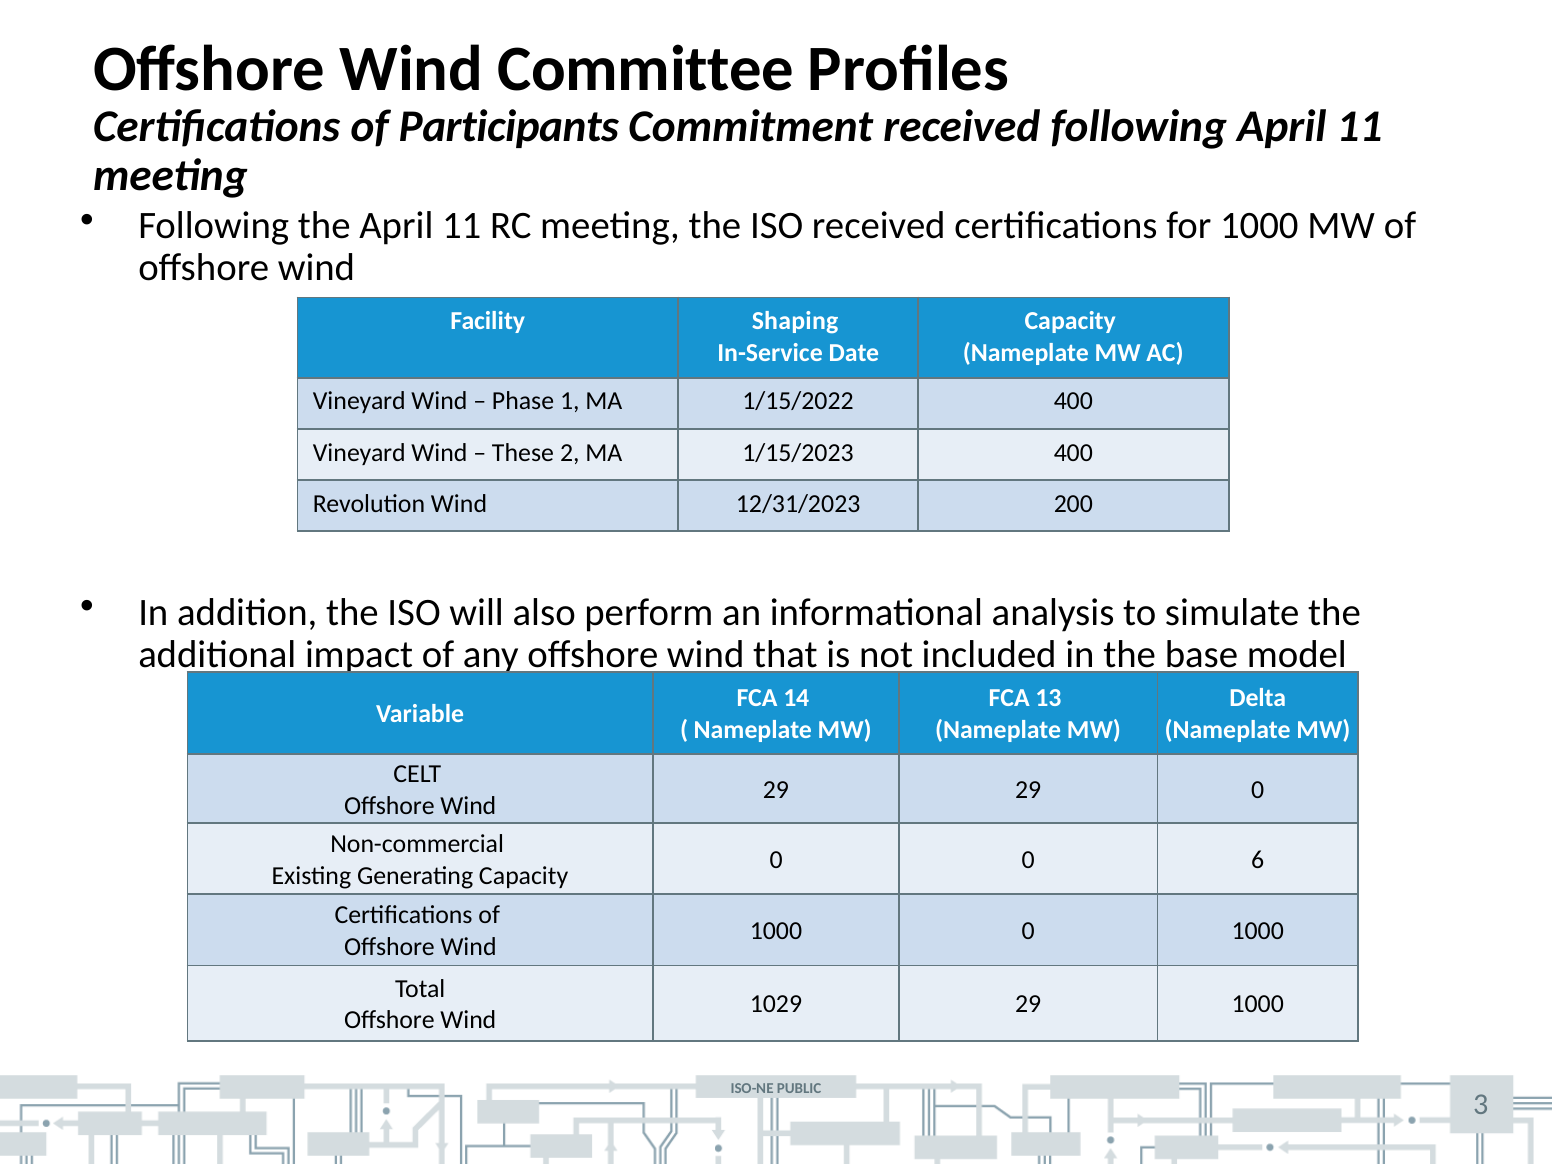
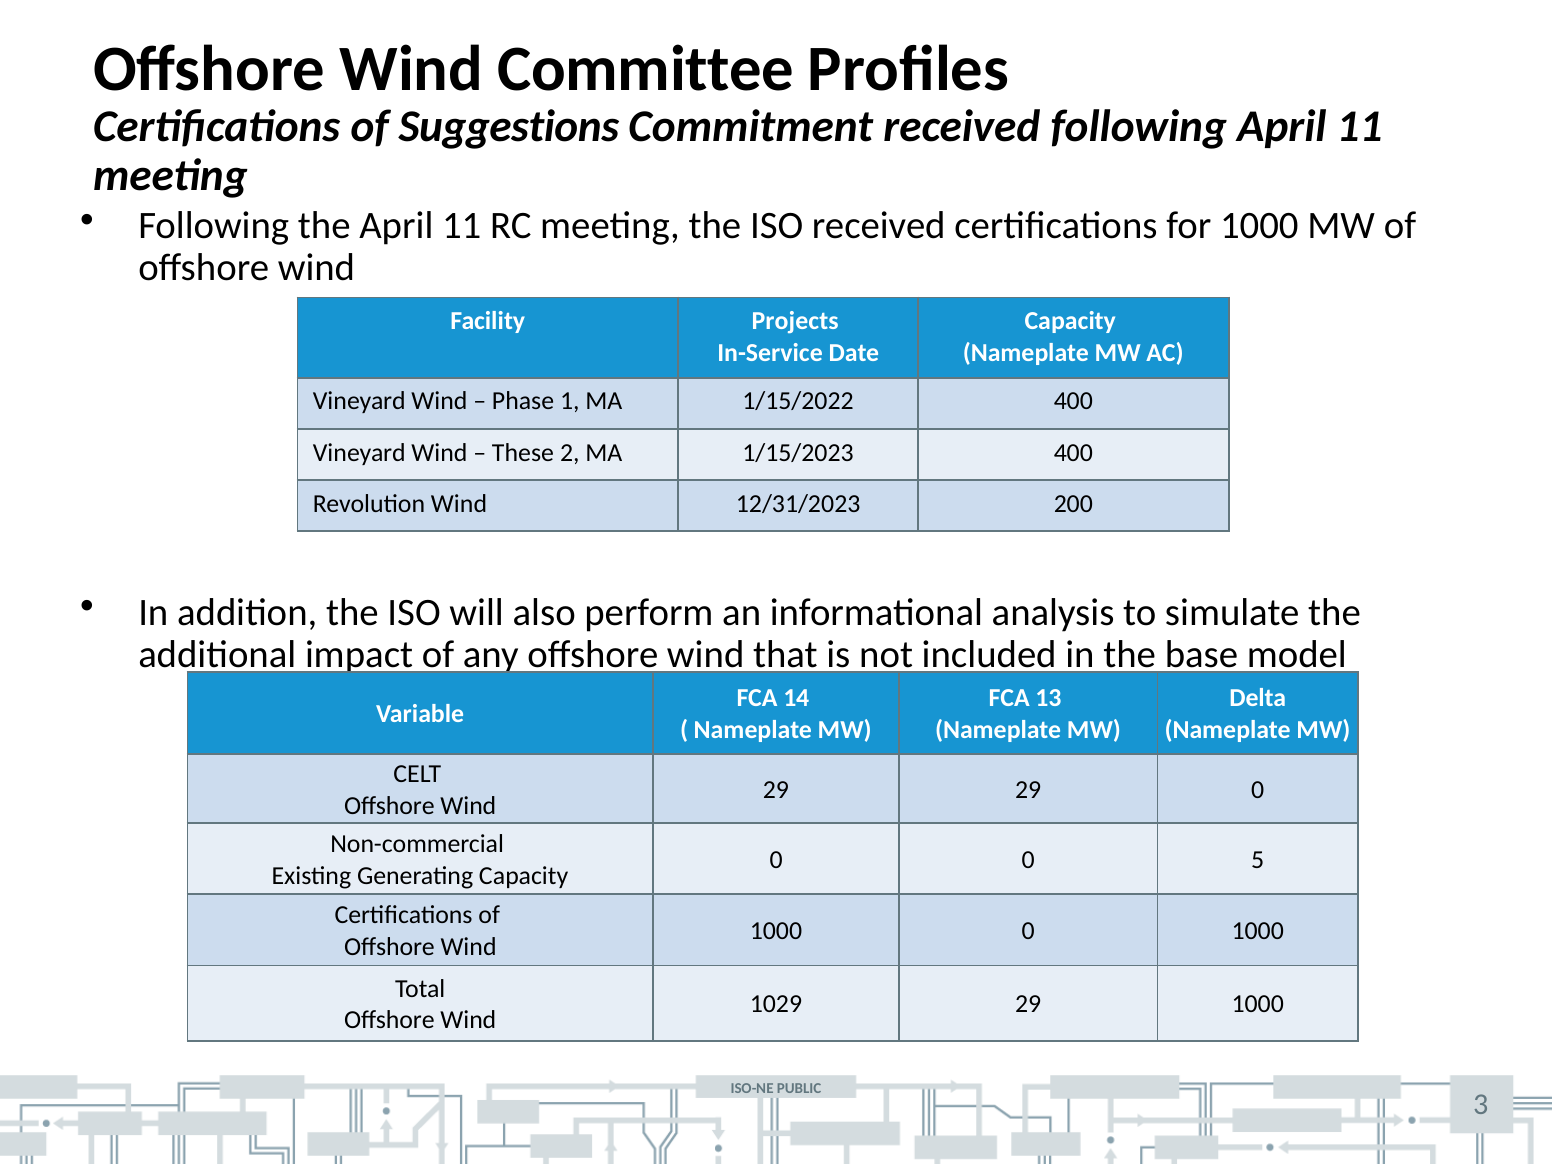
Participants: Participants -> Suggestions (509, 126)
Shaping: Shaping -> Projects (795, 321)
6: 6 -> 5 (1258, 860)
